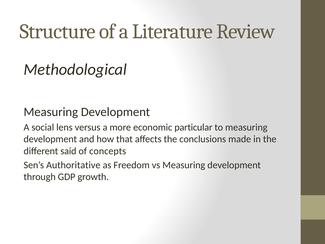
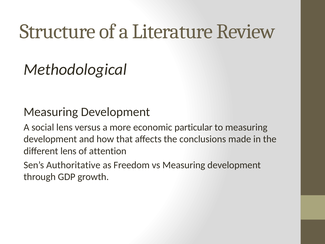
different said: said -> lens (68, 151)
concepts: concepts -> attention (108, 151)
